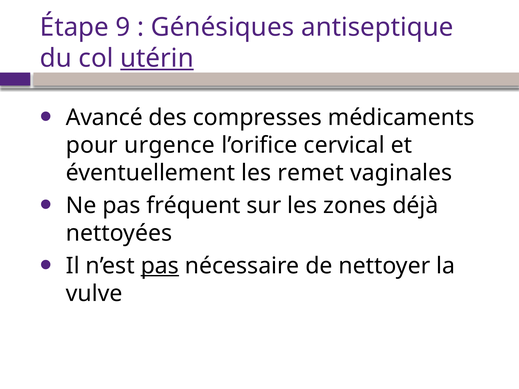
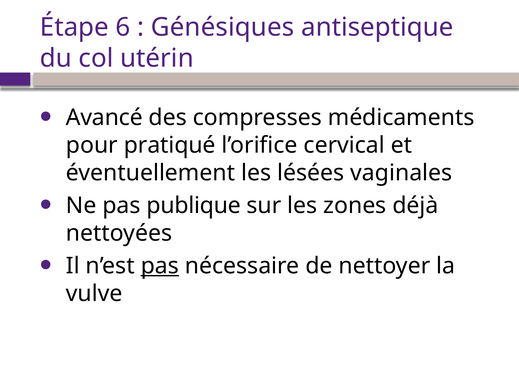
9: 9 -> 6 (123, 27)
utérin underline: present -> none (157, 58)
urgence: urgence -> pratiqué (170, 145)
remet: remet -> lésées (311, 173)
fréquent: fréquent -> publique (194, 206)
